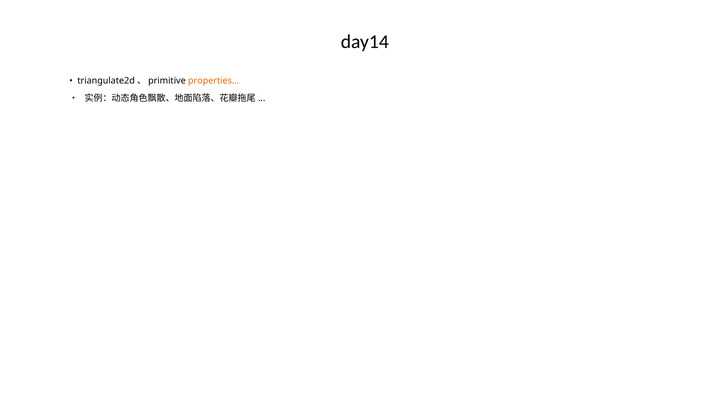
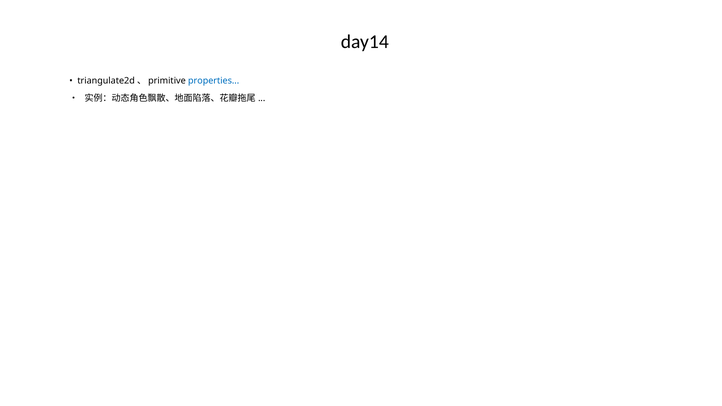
properties colour: orange -> blue (214, 81)
